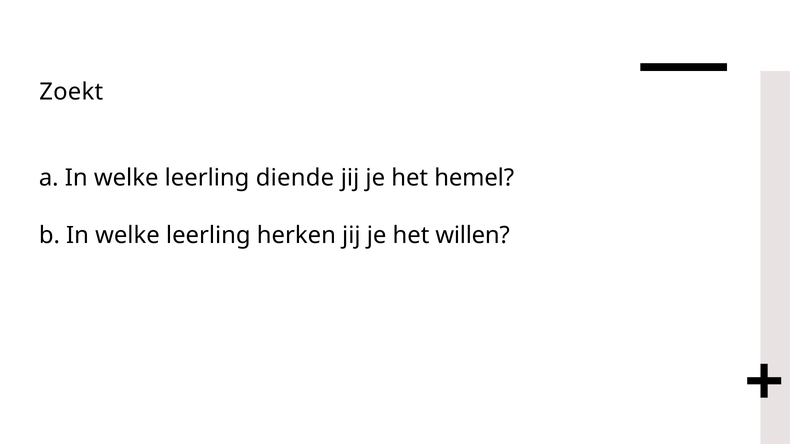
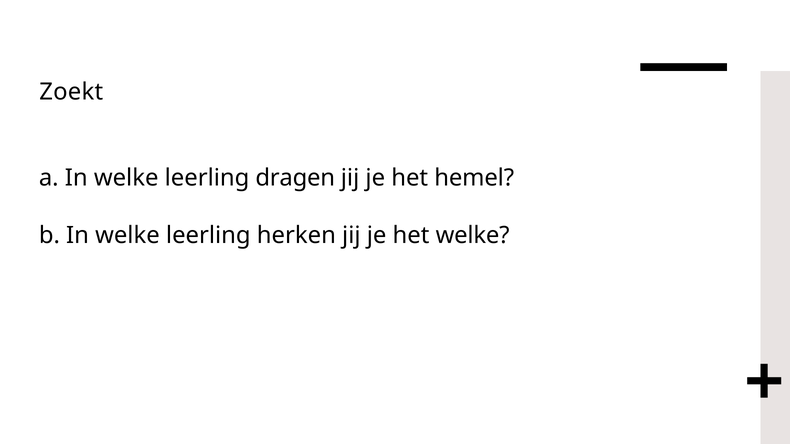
diende: diende -> dragen (295, 178)
het willen: willen -> welke (473, 235)
